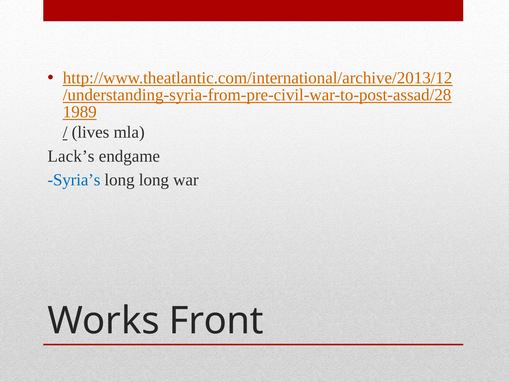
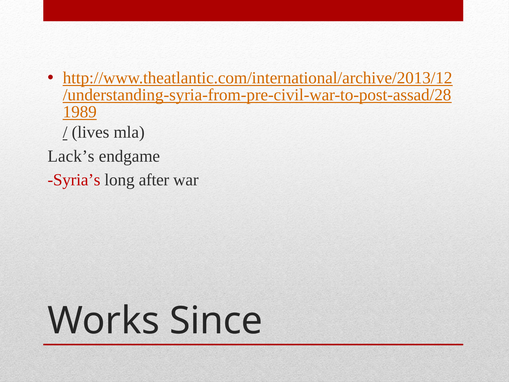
Syria’s colour: blue -> red (74, 180)
long long: long -> after (154, 180)
Front: Front -> Since (216, 321)
